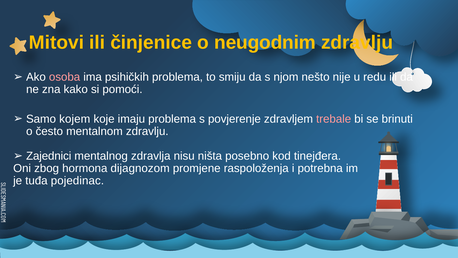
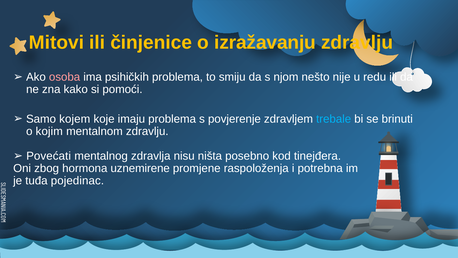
neugodnim: neugodnim -> izražavanju (265, 42)
trebale colour: pink -> light blue (334, 119)
često: često -> kojim (49, 131)
Zajednici: Zajednici -> Povećati (49, 156)
dijagnozom: dijagnozom -> uznemirene (140, 168)
